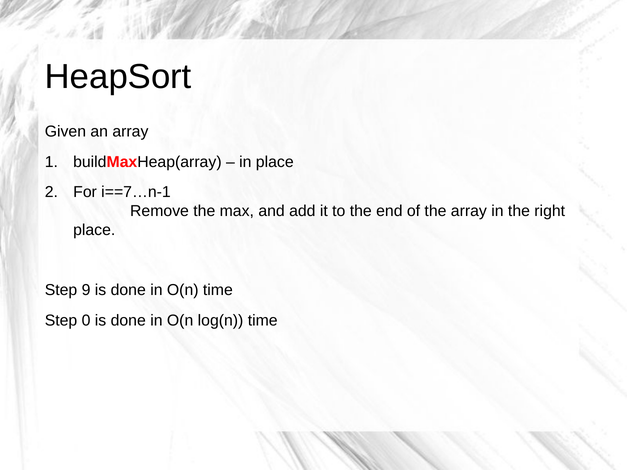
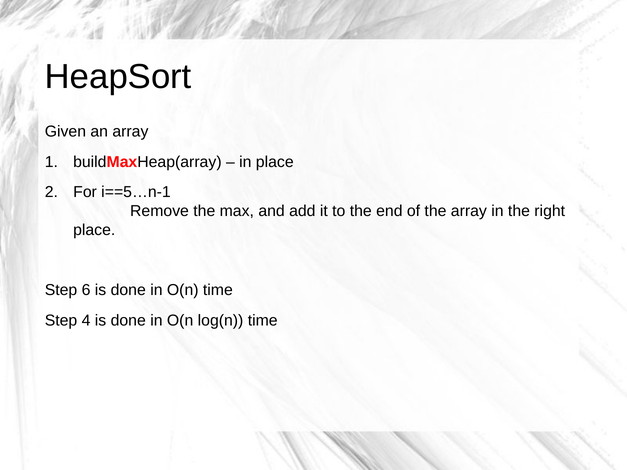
i==7…n-1: i==7…n-1 -> i==5…n-1 (136, 192)
9: 9 -> 6 (86, 290)
0: 0 -> 4 (86, 320)
